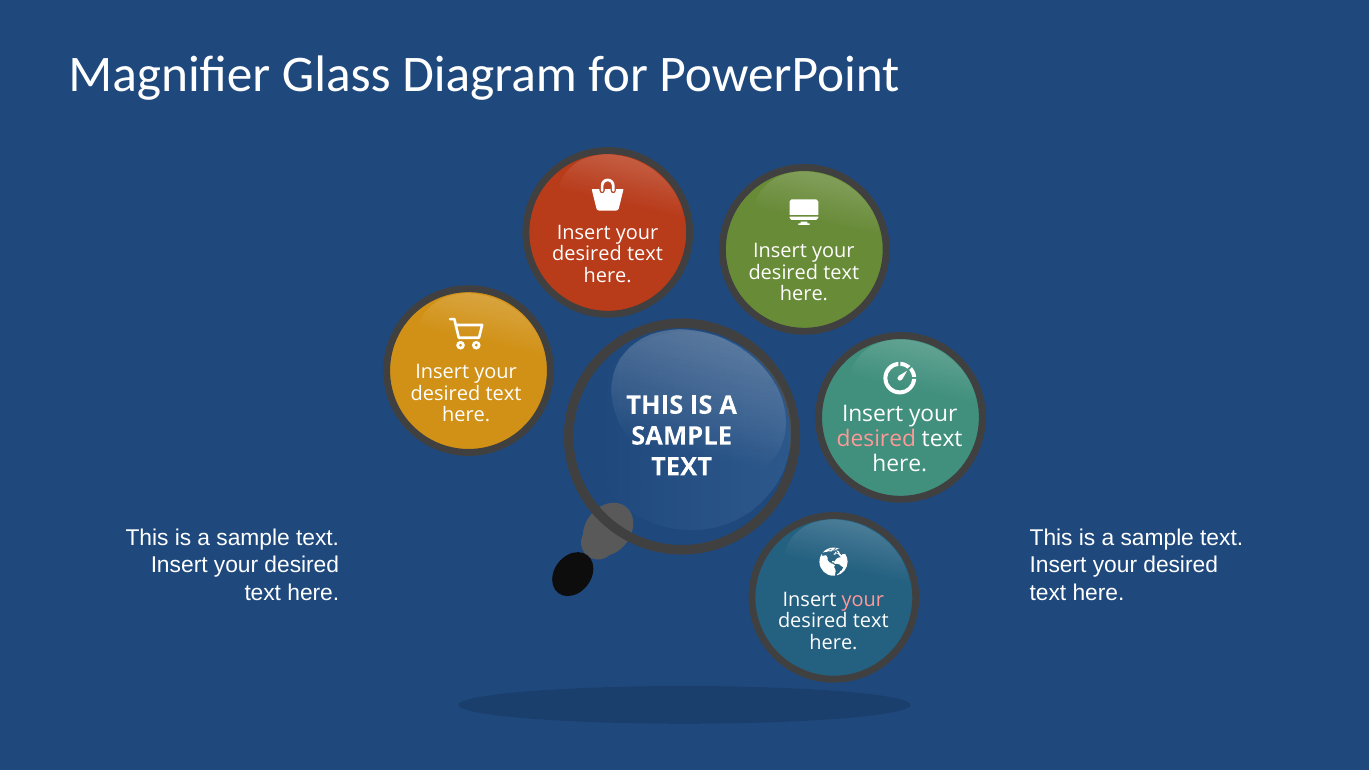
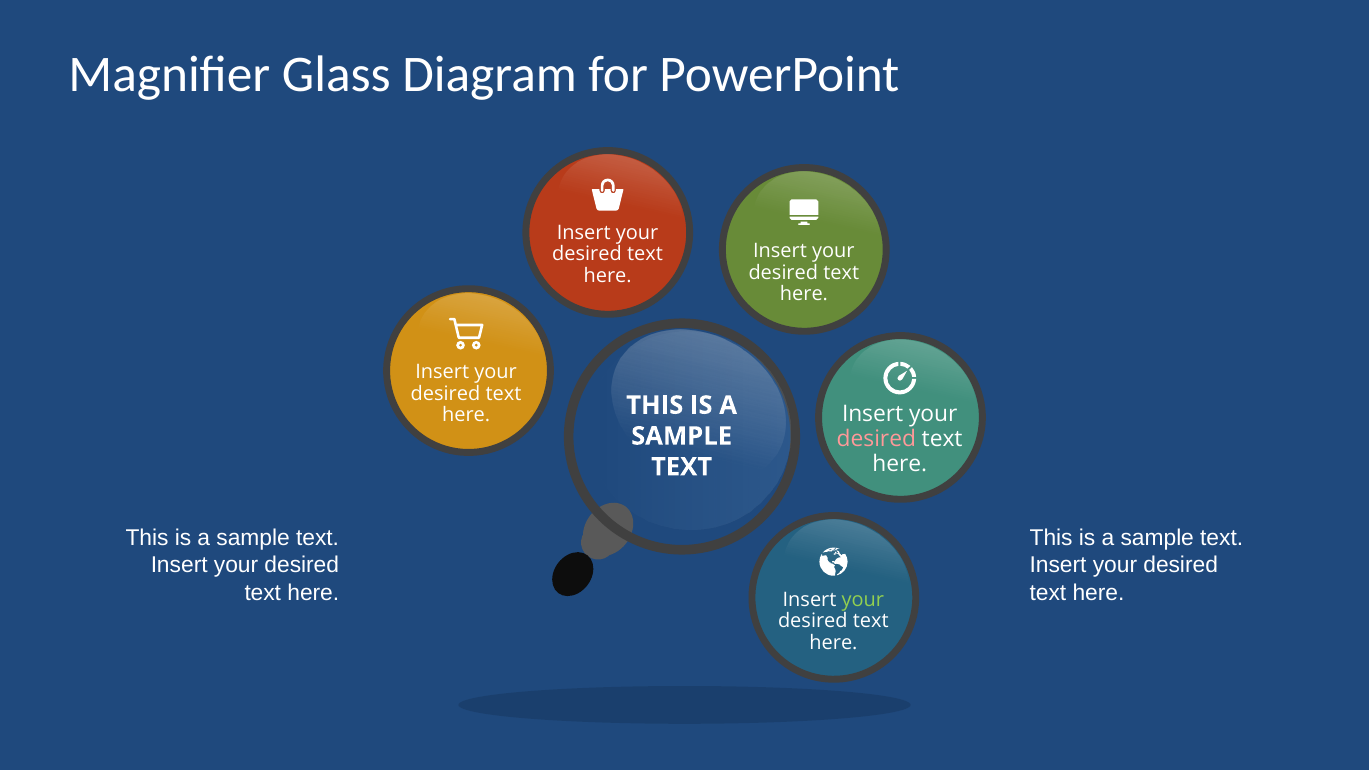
your colour: pink -> light green (863, 600)
